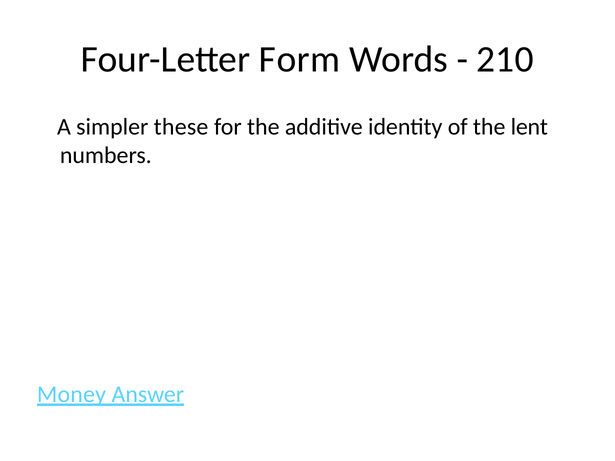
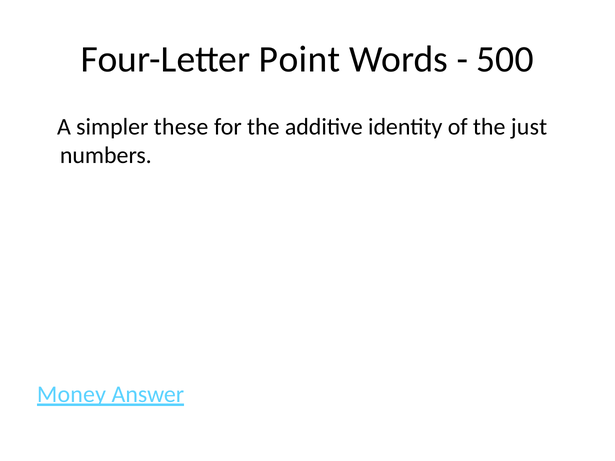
Form: Form -> Point (300, 60)
210: 210 -> 500 (505, 60)
lent: lent -> just (529, 127)
